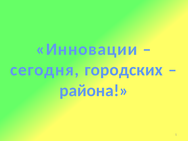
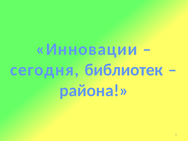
городских: городских -> библиотек (124, 70)
